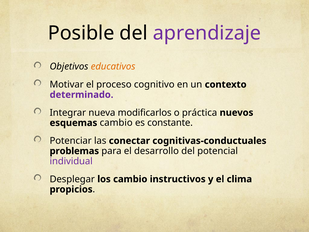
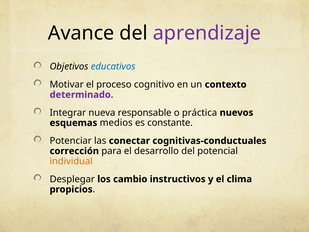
Posible: Posible -> Avance (81, 33)
educativos colour: orange -> blue (113, 67)
modificarlos: modificarlos -> responsable (145, 113)
esquemas cambio: cambio -> medios (116, 123)
problemas: problemas -> corrección (74, 151)
individual colour: purple -> orange (71, 161)
